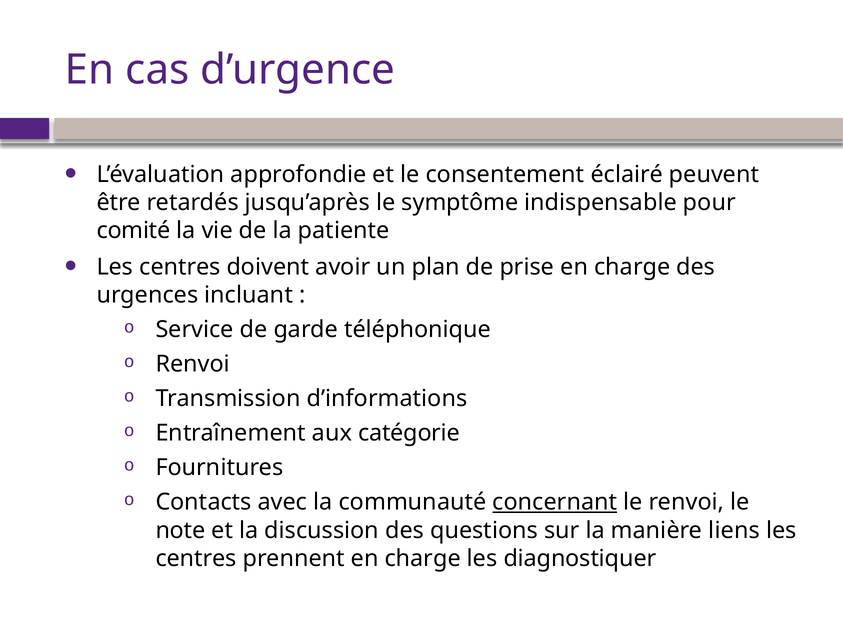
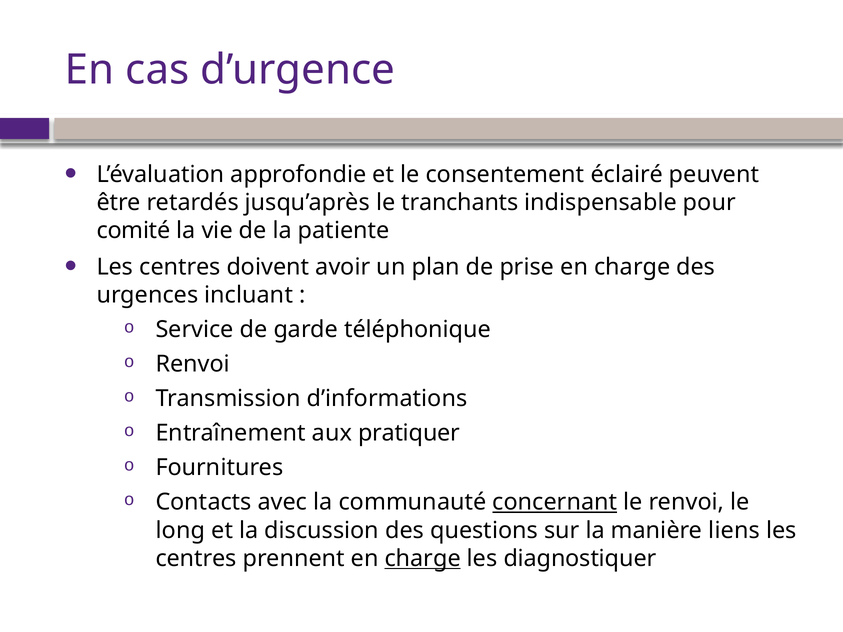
symptôme: symptôme -> tranchants (460, 203)
catégorie: catégorie -> pratiquer (409, 433)
note: note -> long (180, 531)
charge underline: none -> present (423, 559)
